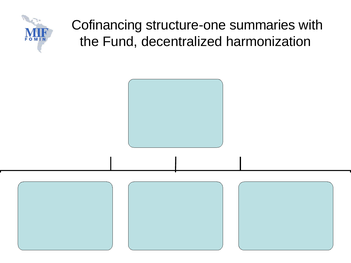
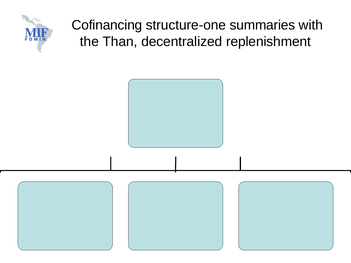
Fund: Fund -> Than (120, 42)
harmonization: harmonization -> replenishment (268, 42)
